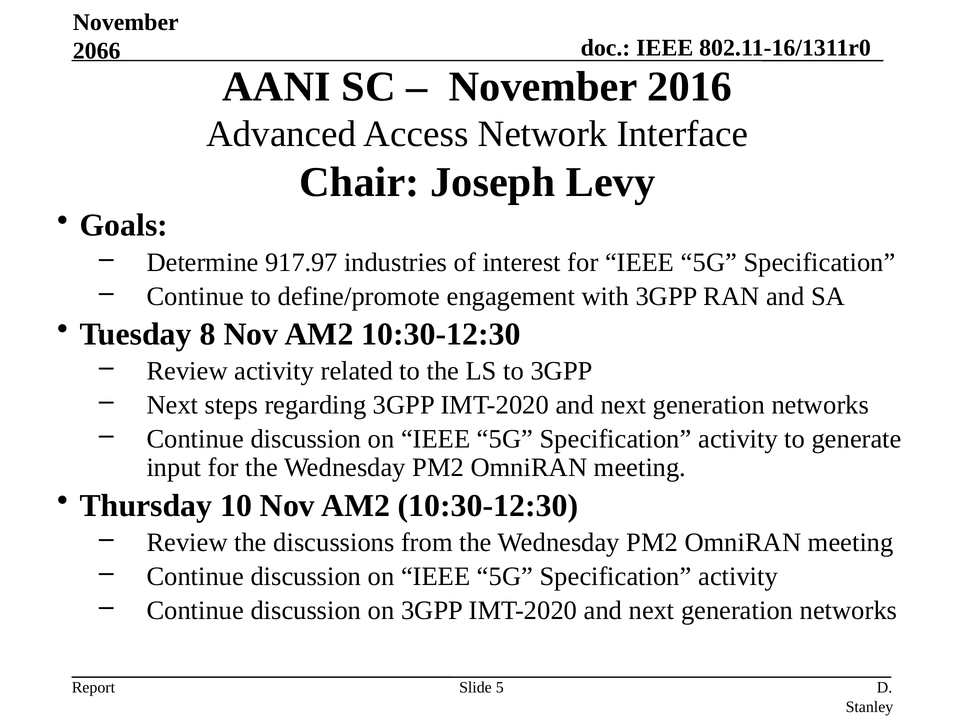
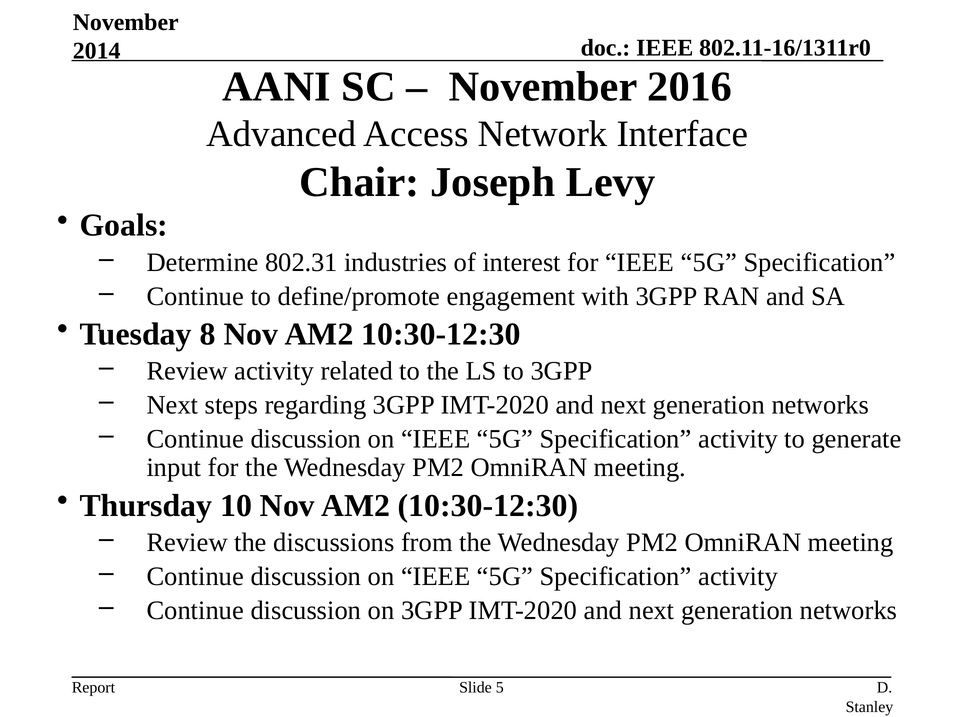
2066: 2066 -> 2014 (97, 51)
917.97: 917.97 -> 802.31 (301, 262)
